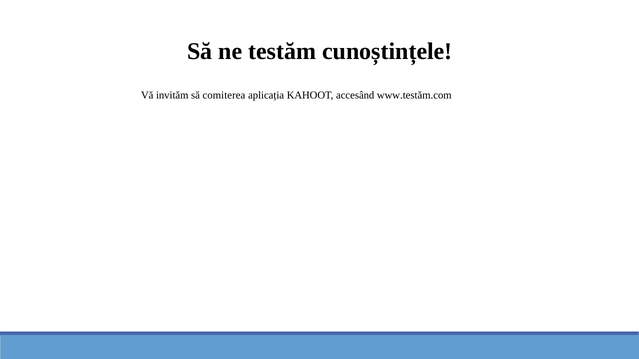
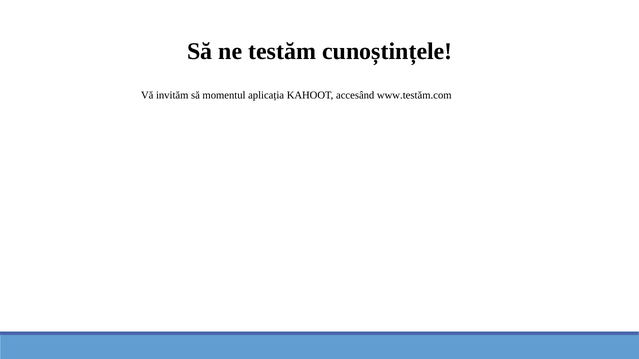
comiterea: comiterea -> momentul (224, 95)
